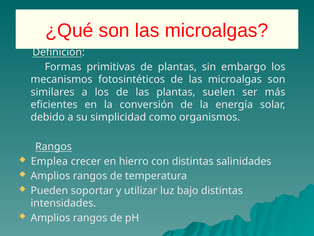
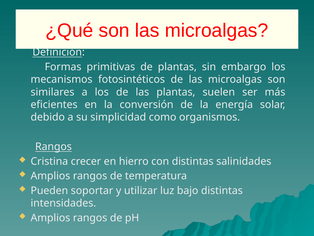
Emplea: Emplea -> Cristina (49, 161)
